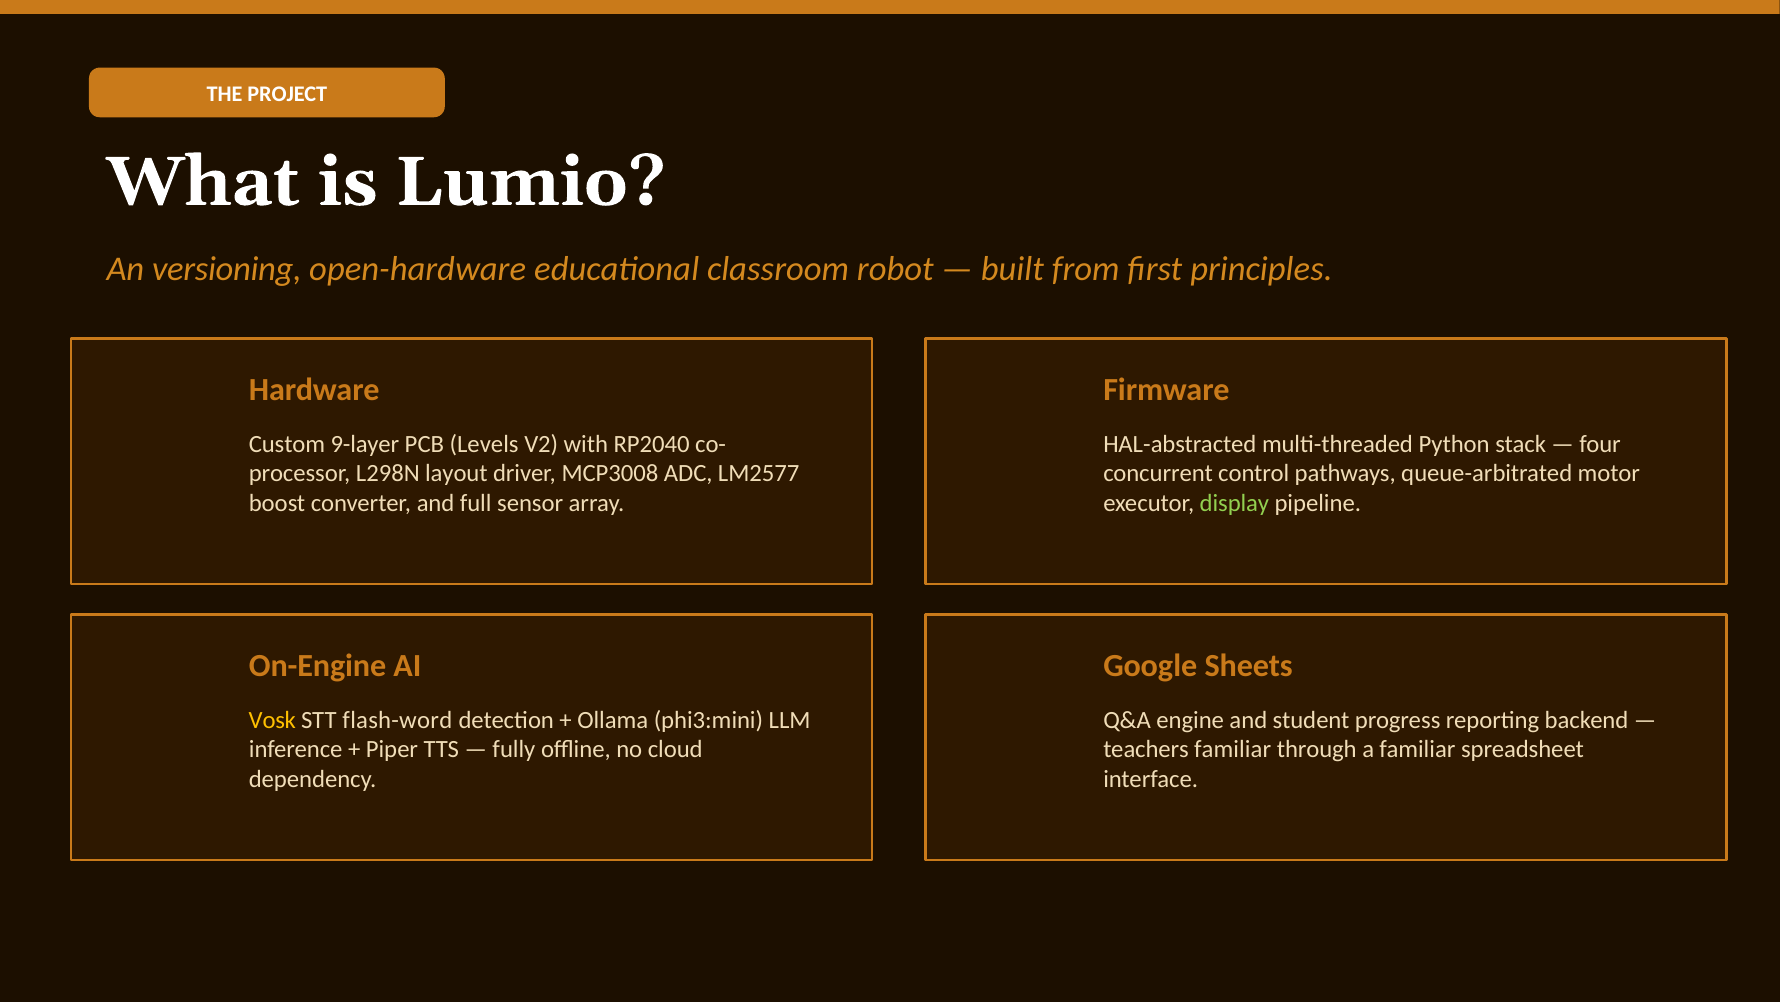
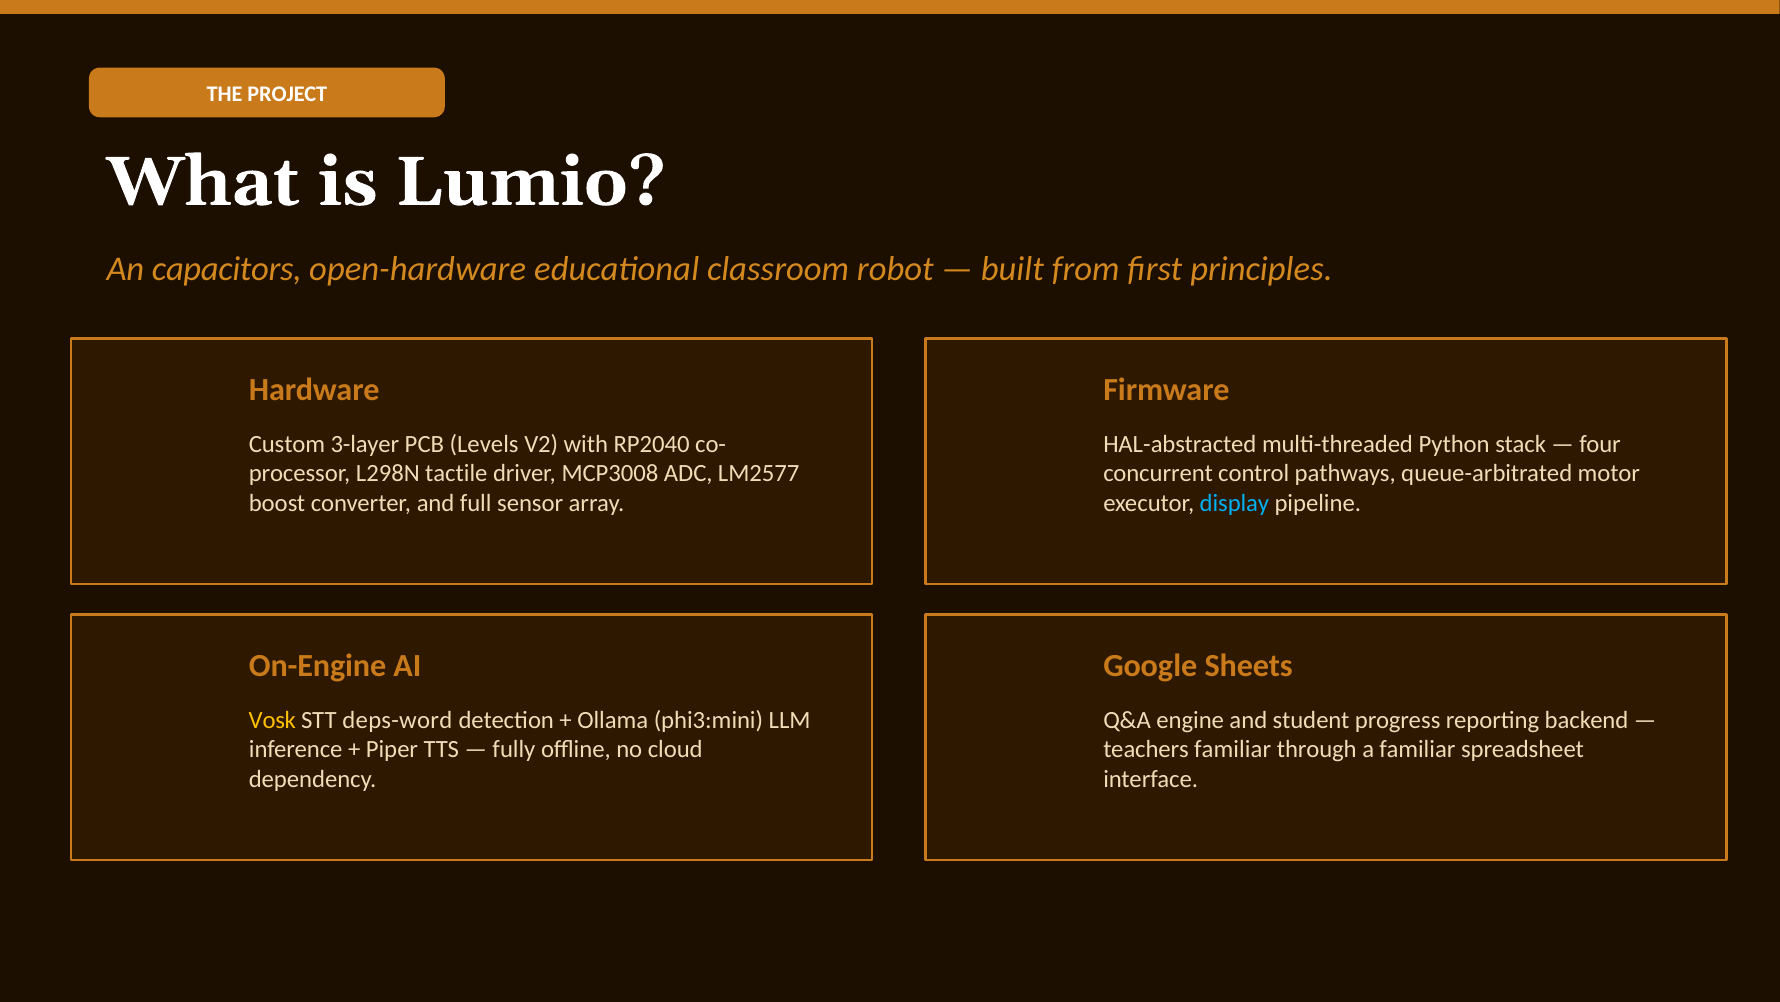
versioning: versioning -> capacitors (227, 269)
9-layer: 9-layer -> 3-layer (365, 444)
layout: layout -> tactile (456, 473)
display colour: light green -> light blue (1234, 503)
flash-word: flash-word -> deps-word (397, 719)
